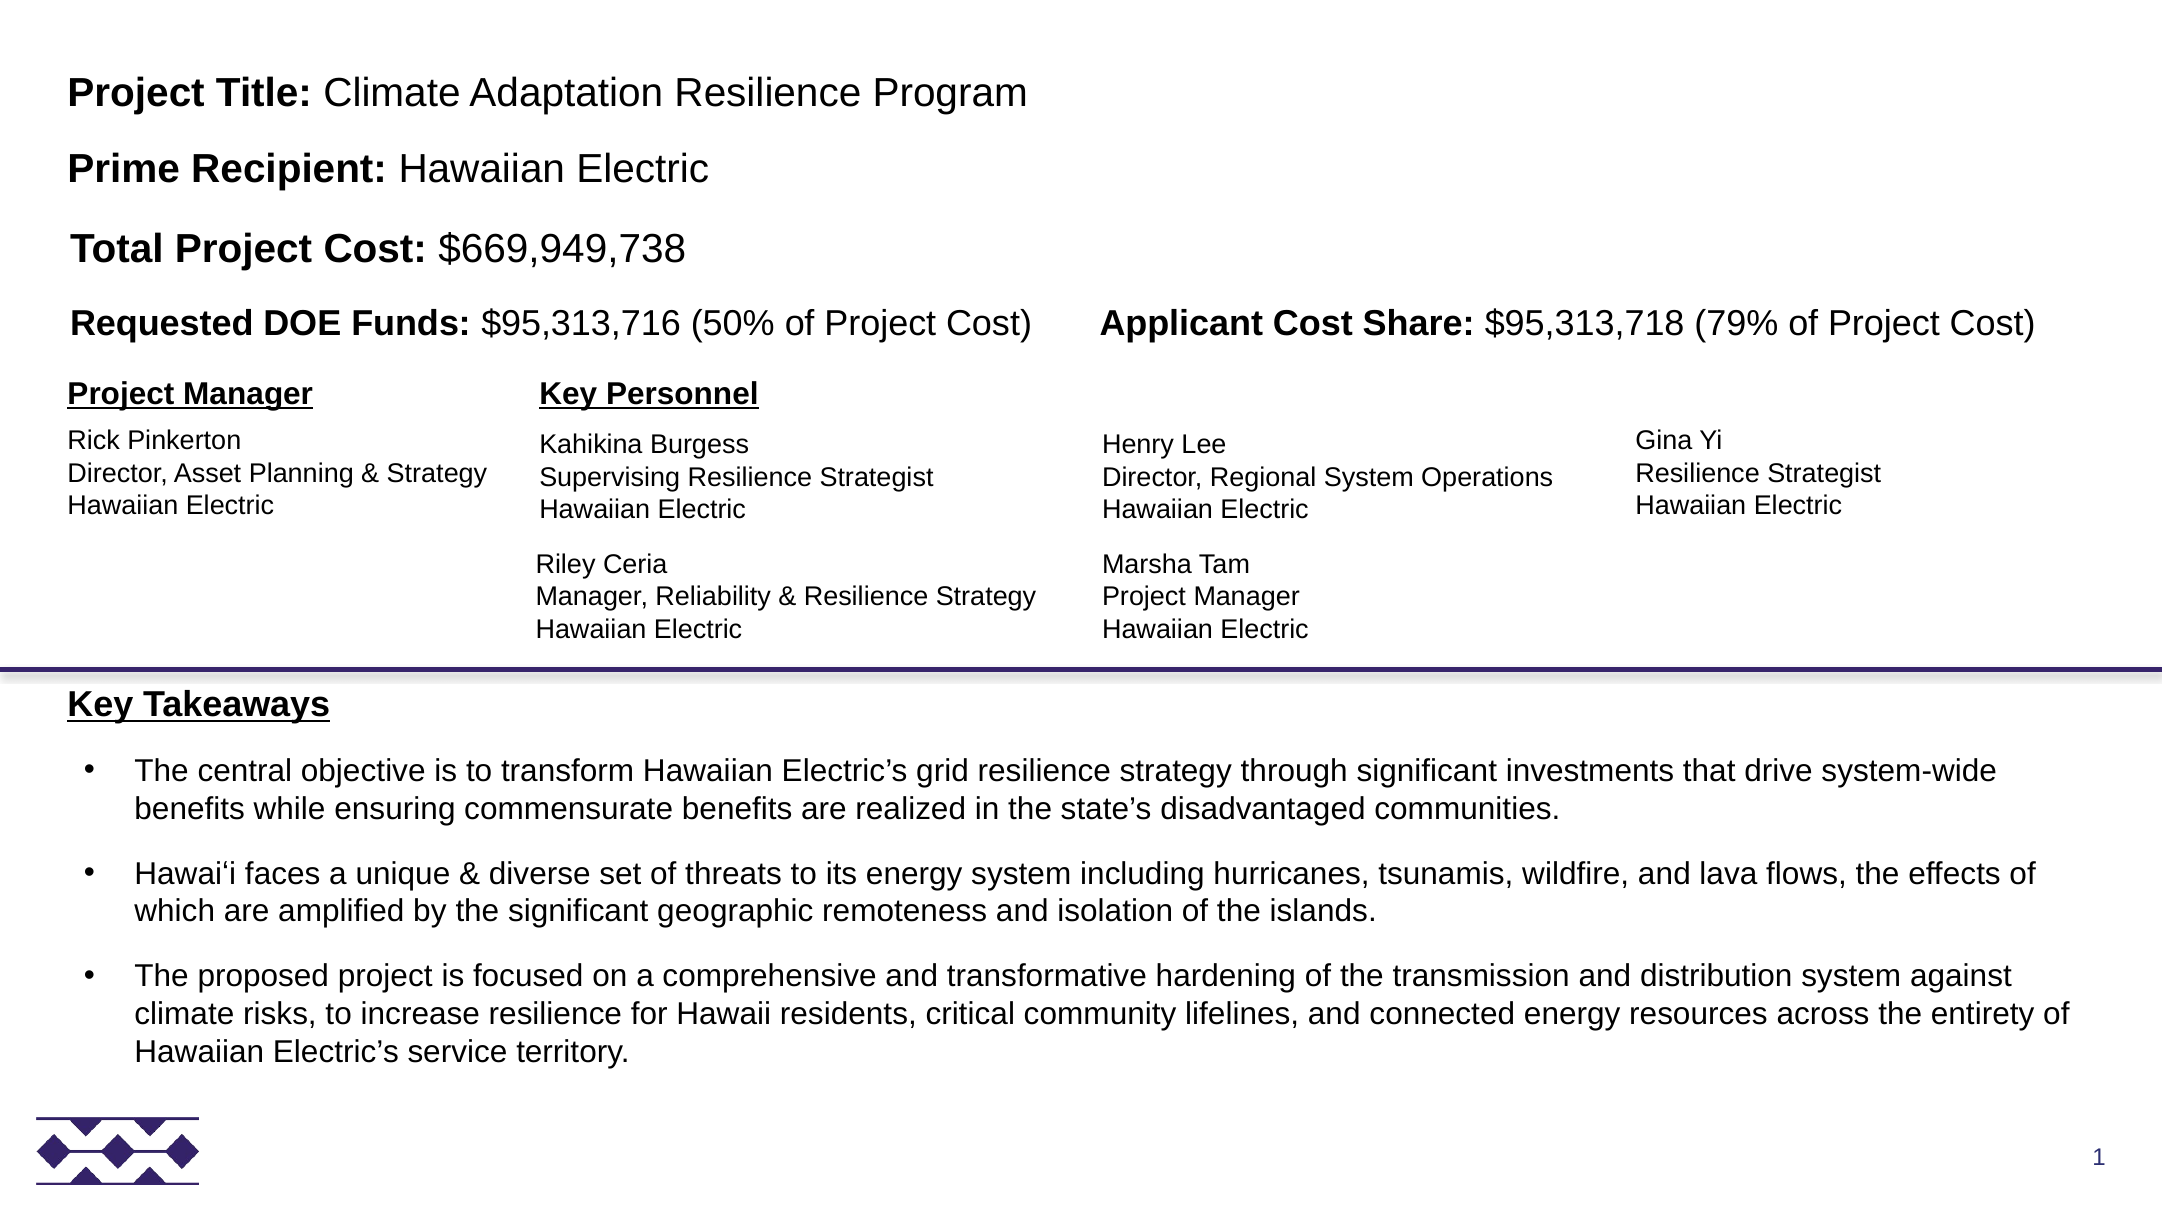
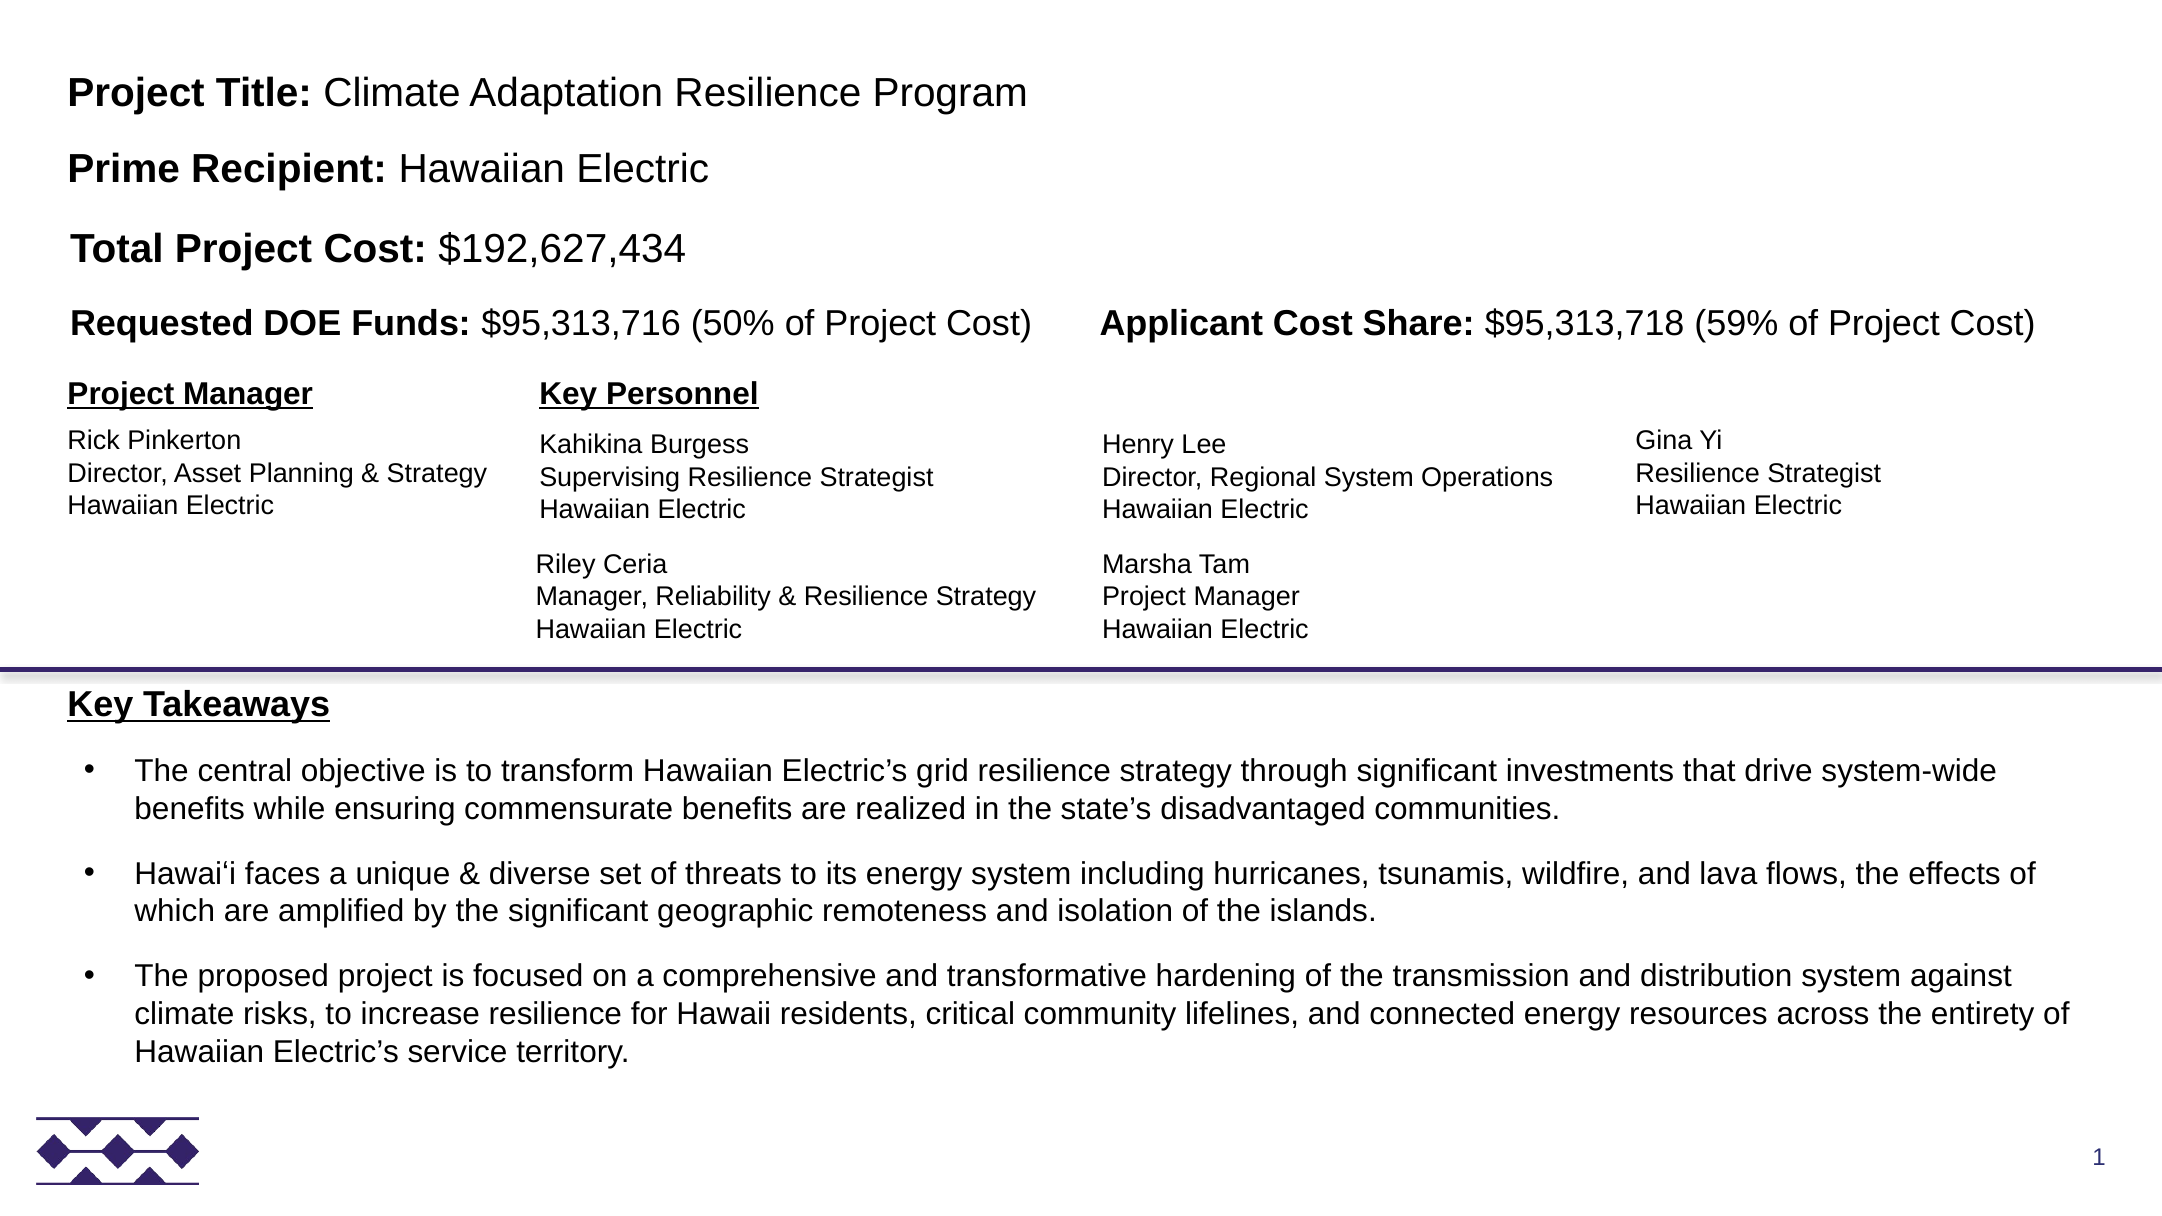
$669,949,738: $669,949,738 -> $192,627,434 (562, 249)
79%: 79% -> 59% (1736, 324)
